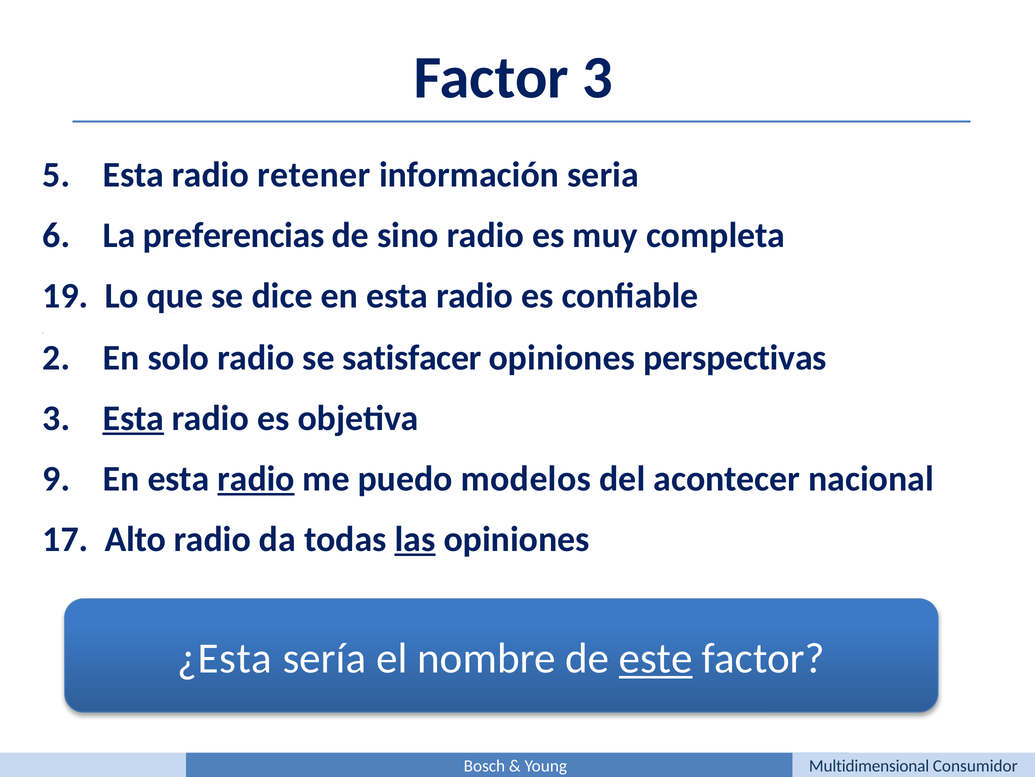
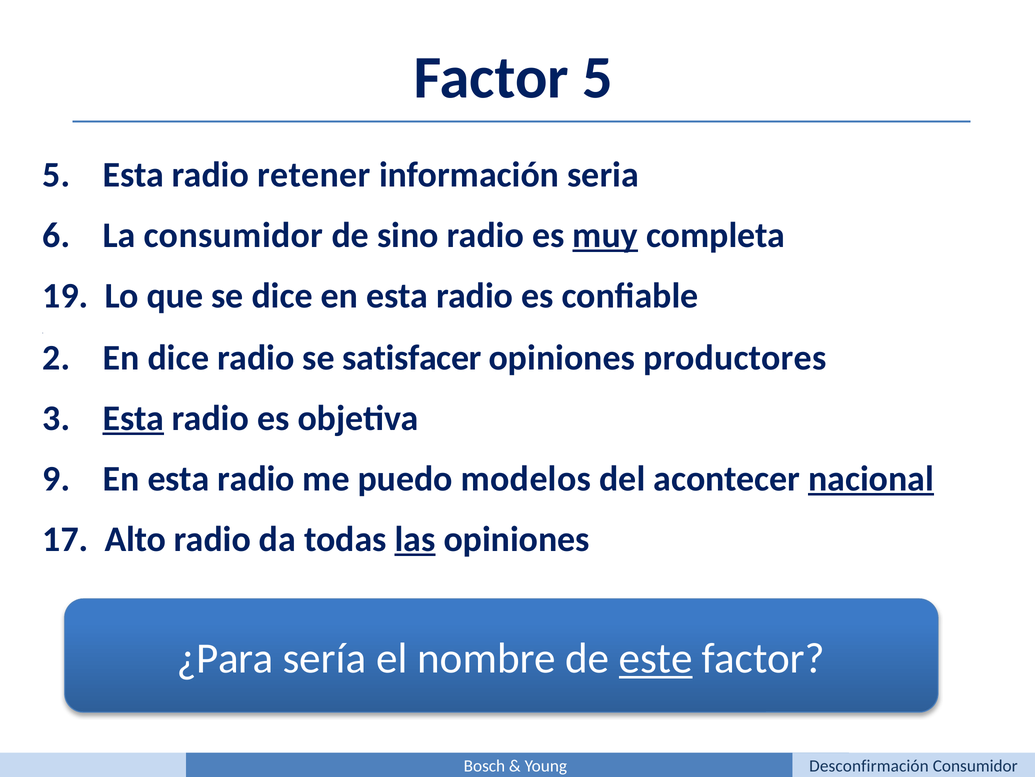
Factor 3: 3 -> 5 (598, 78)
La preferencias: preferencias -> consumidor (233, 235)
muy underline: none -> present (605, 235)
En solo: solo -> dice (178, 358)
perspectivas: perspectivas -> productores (735, 358)
radio underline: present -> none (256, 478)
nacional underline: none -> present (871, 478)
¿Esta: ¿Esta -> ¿Para (225, 658)
Multidimensional: Multidimensional -> Desconfirmación (869, 765)
